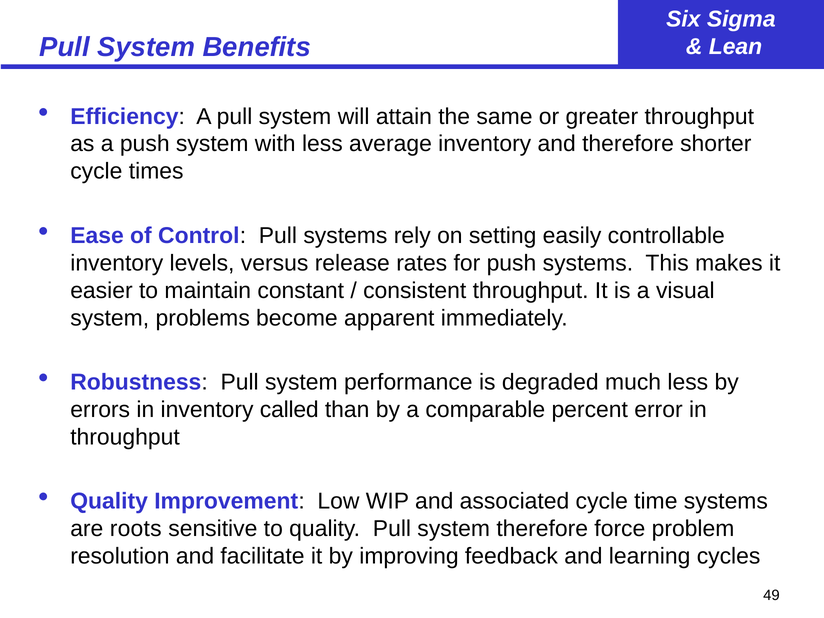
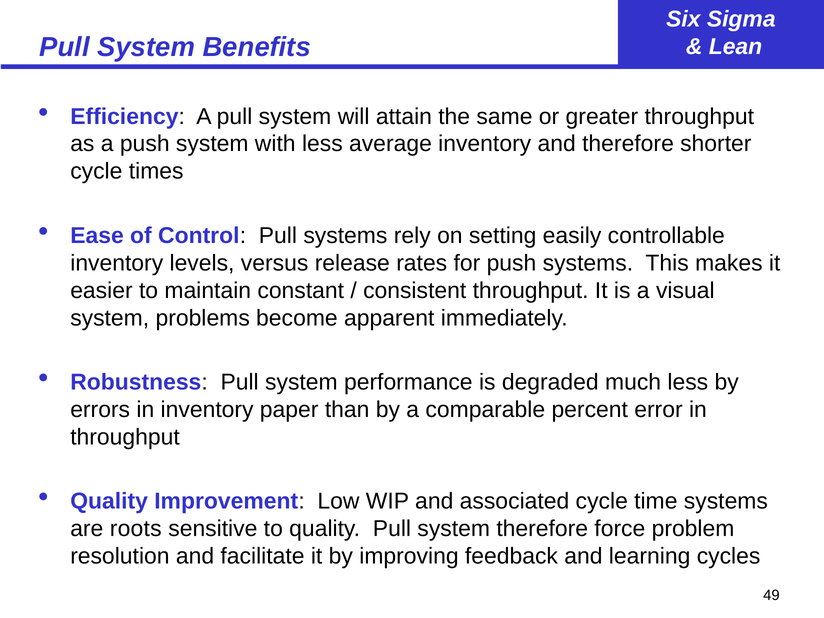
called: called -> paper (289, 410)
